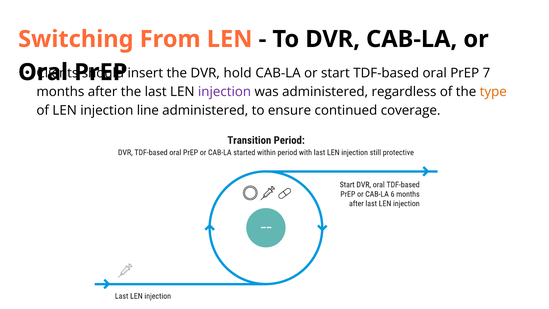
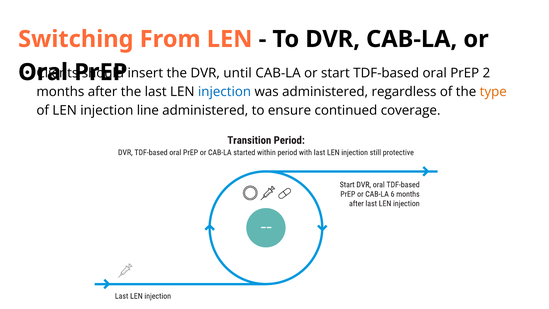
hold: hold -> until (238, 73)
7: 7 -> 2 (486, 73)
injection colour: purple -> blue (225, 92)
